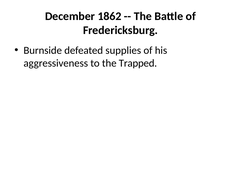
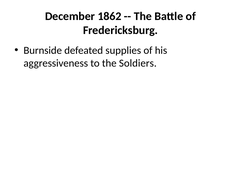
Trapped: Trapped -> Soldiers (138, 63)
